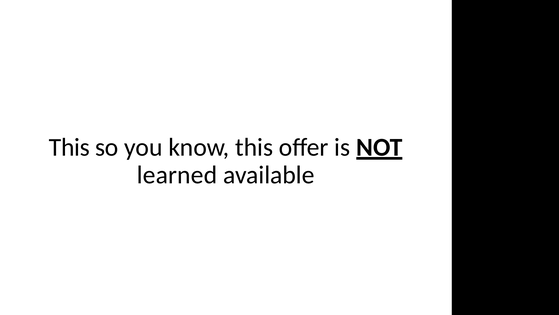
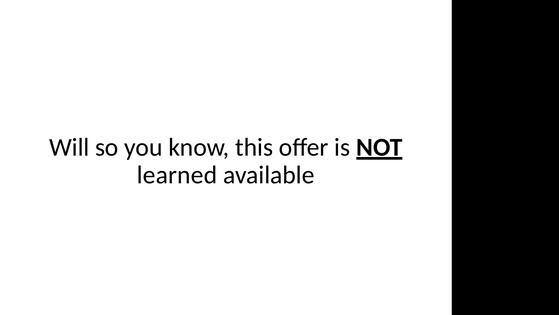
This: This -> Will (69, 147)
